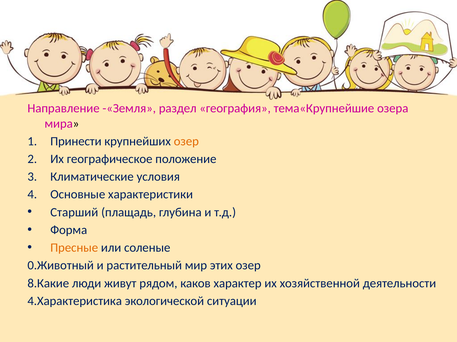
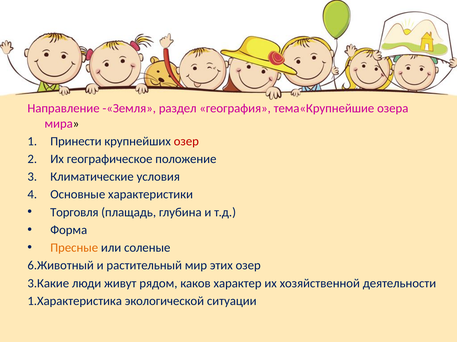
озер colour: orange -> red (186, 142)
Старший: Старший -> Торговля (74, 213)
0.Животный: 0.Животный -> 6.Животный (61, 266)
8.Какие: 8.Какие -> 3.Какие (48, 284)
4.Характеристика: 4.Характеристика -> 1.Характеристика (75, 302)
